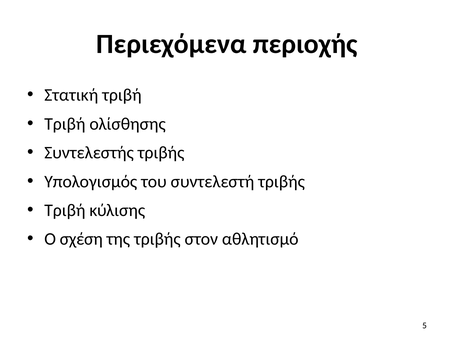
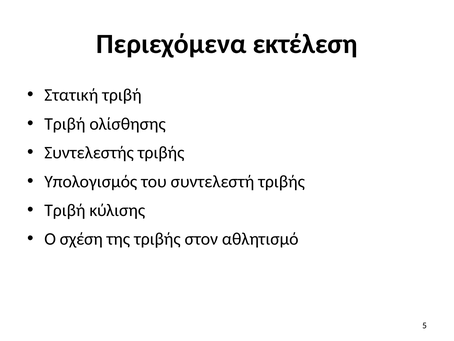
περιοχής: περιοχής -> εκτέλεση (305, 44)
